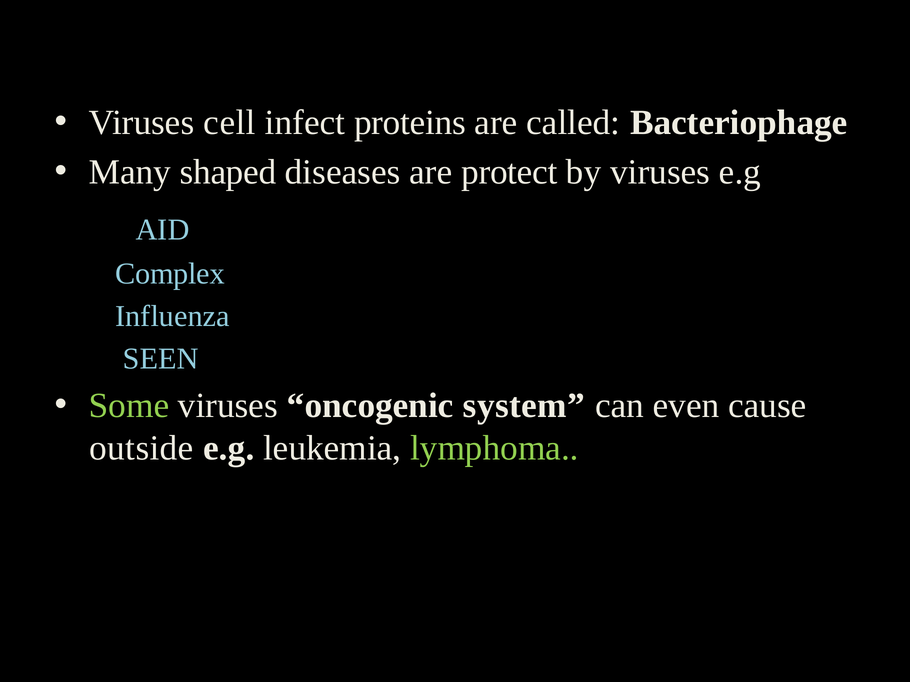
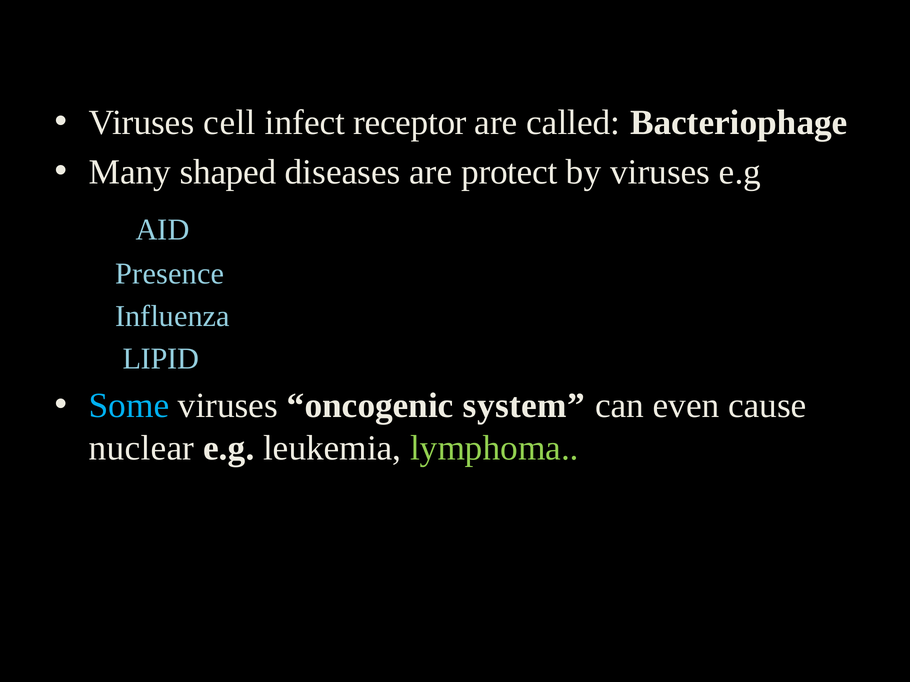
proteins: proteins -> receptor (410, 123)
Complex: Complex -> Presence (170, 274)
SEEN: SEEN -> LIPID (161, 359)
Some colour: light green -> light blue (129, 406)
outside: outside -> nuclear (141, 448)
